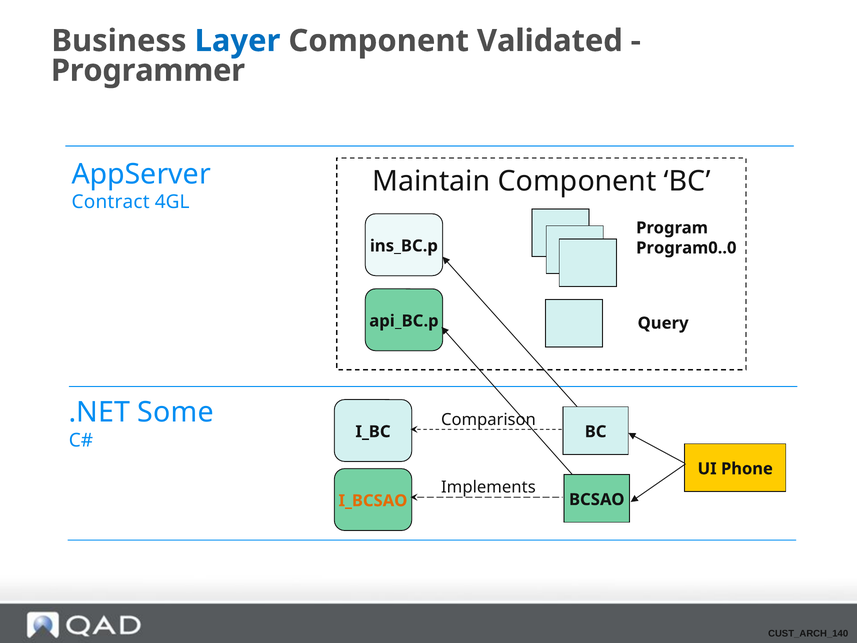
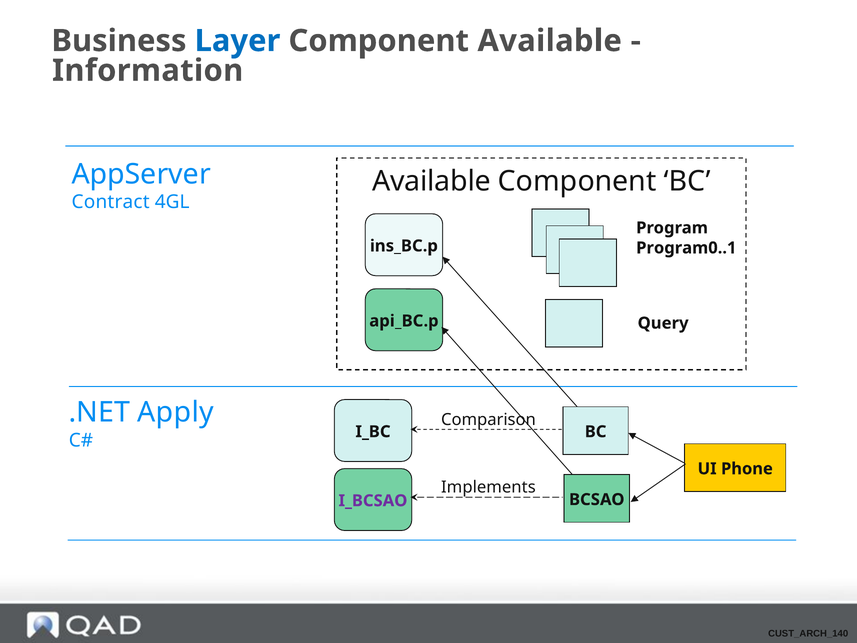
Component Validated: Validated -> Available (550, 41)
Programmer: Programmer -> Information (148, 71)
Maintain: Maintain -> Available (431, 181)
Program0..0: Program0..0 -> Program0..1 (686, 248)
Some: Some -> Apply (176, 412)
I_BCSAO colour: orange -> purple (373, 501)
